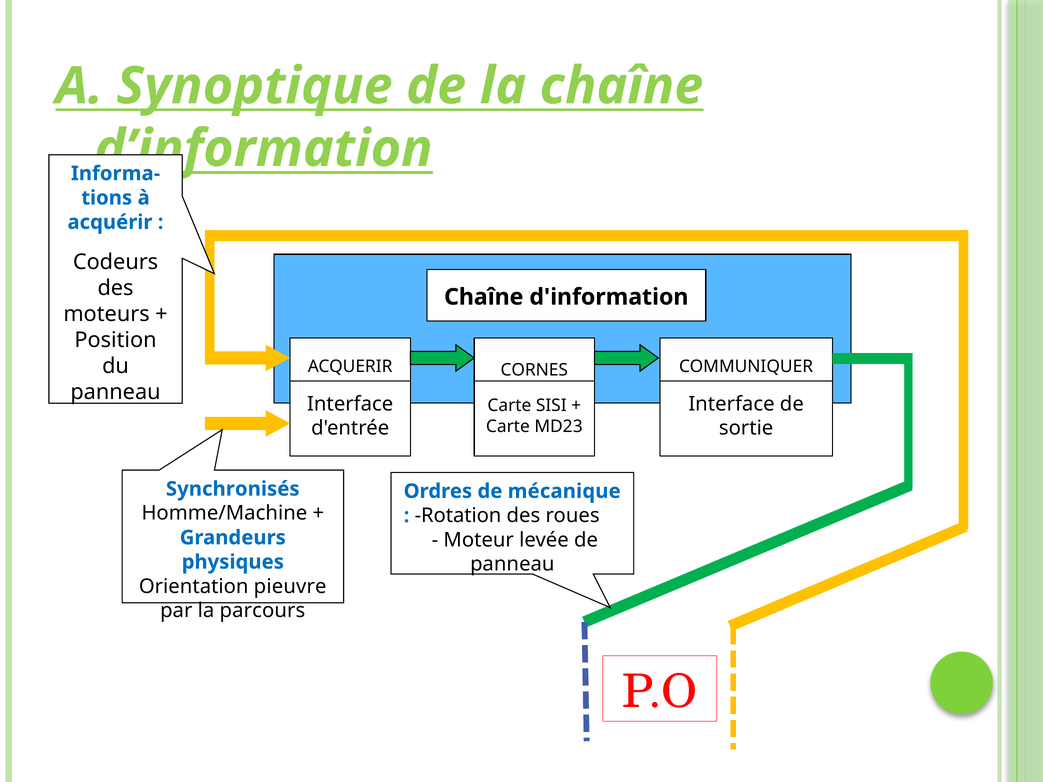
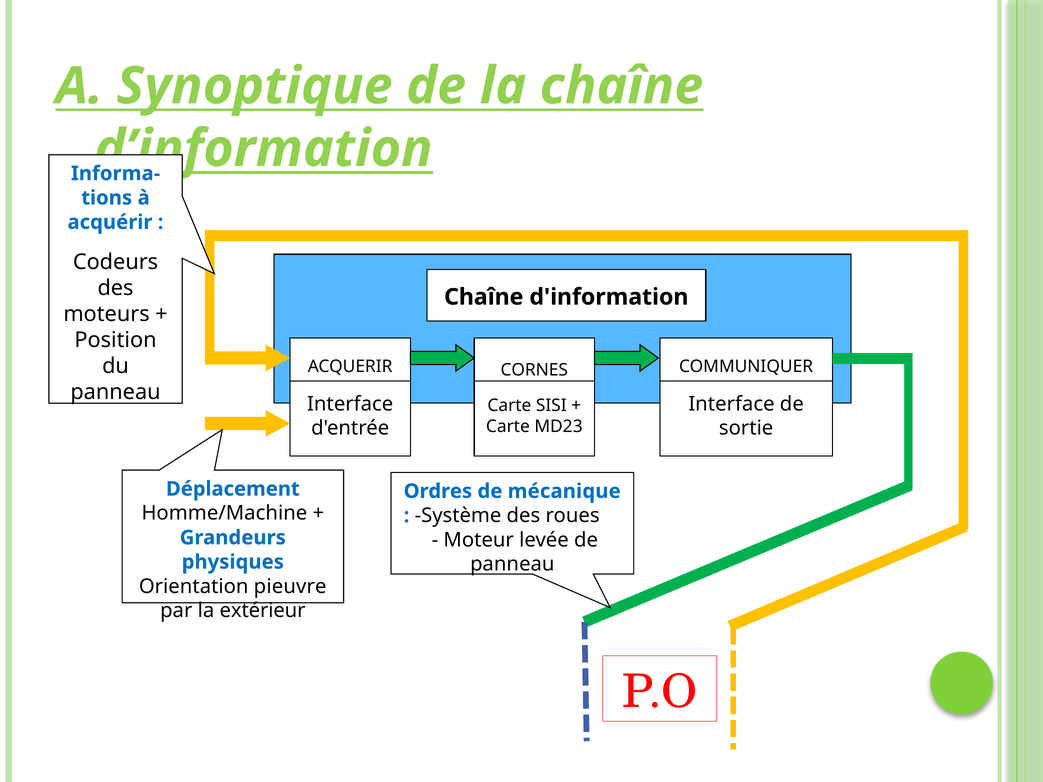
Synchronisés: Synchronisés -> Déplacement (233, 489)
Rotation: Rotation -> Système (458, 516)
parcours: parcours -> extérieur (263, 611)
